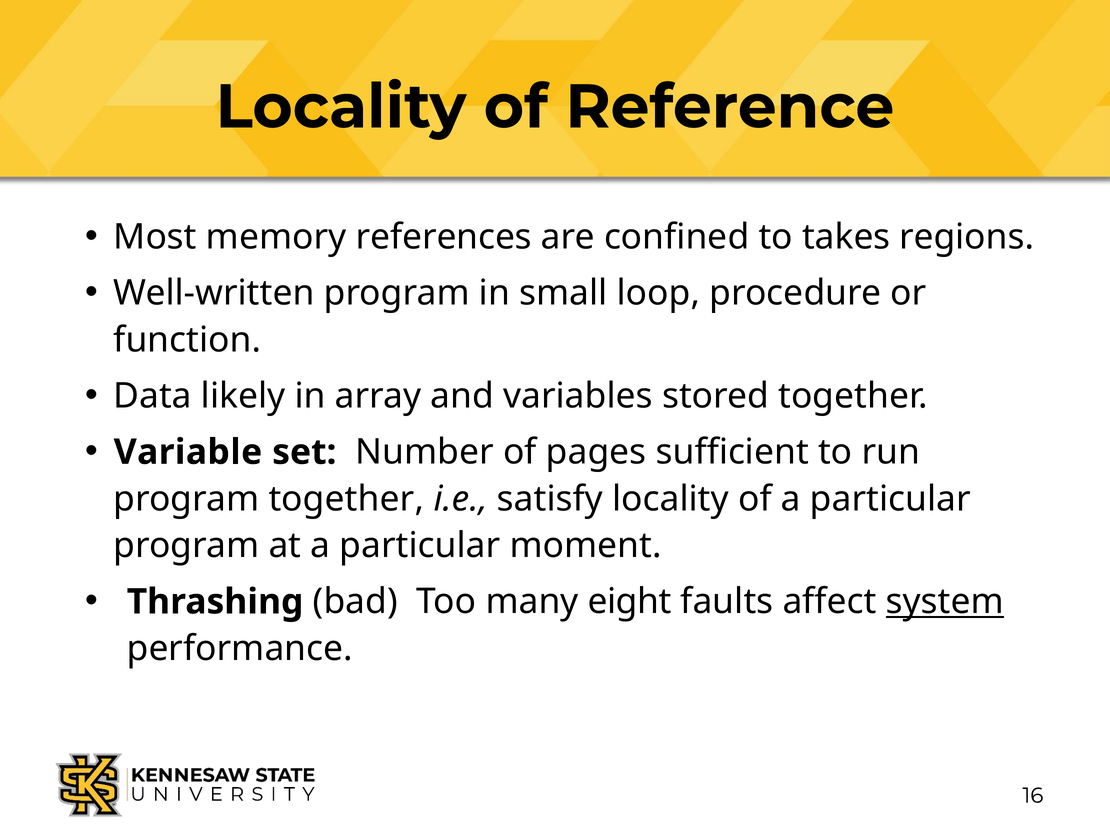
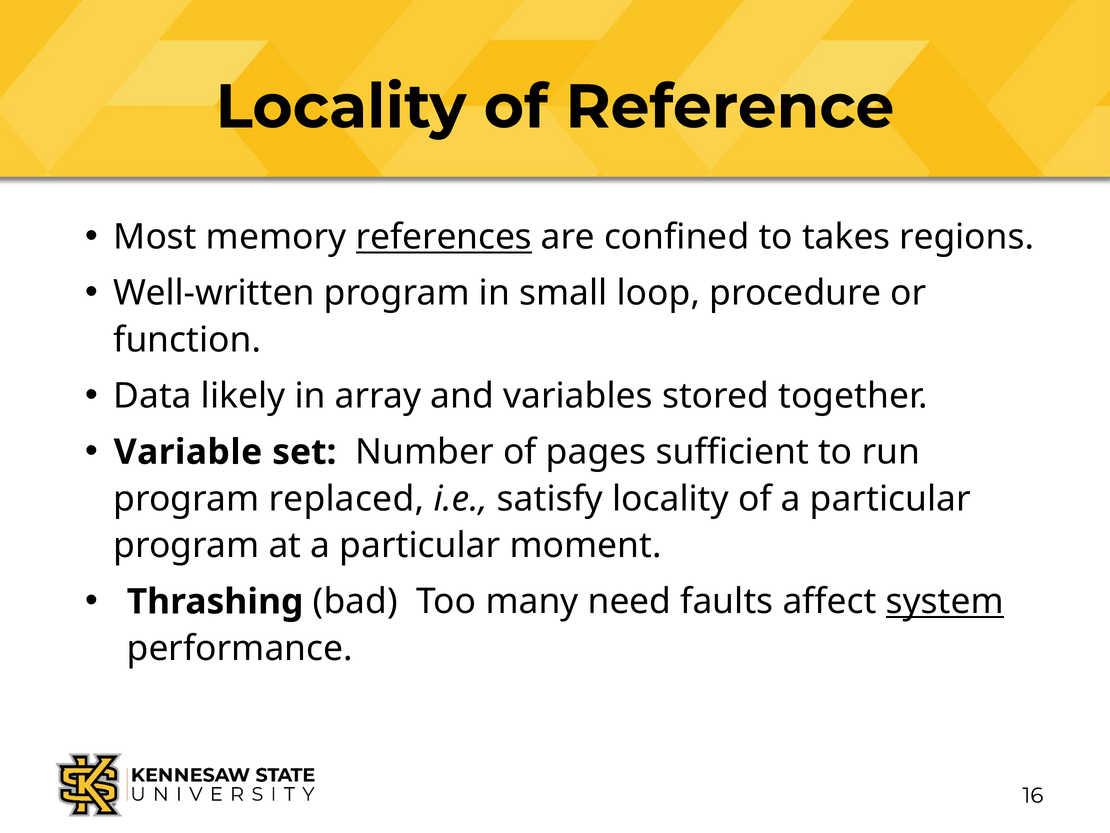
references underline: none -> present (444, 237)
program together: together -> replaced (346, 499)
eight: eight -> need (629, 601)
